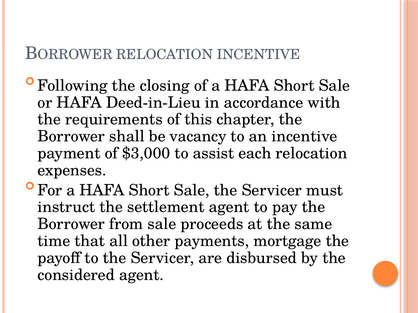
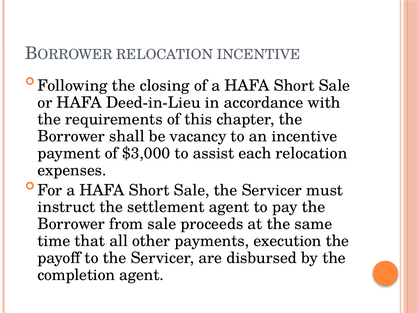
mortgage: mortgage -> execution (288, 241)
considered: considered -> completion (76, 275)
